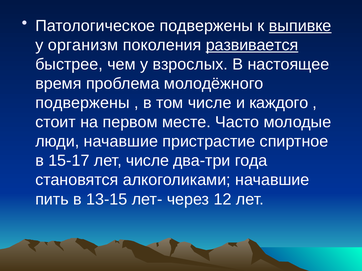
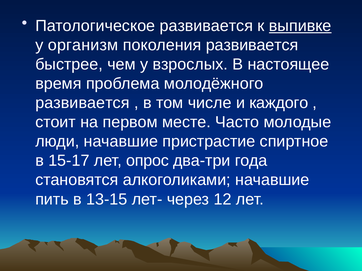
Патологическое подвержены: подвержены -> развивается (206, 26)
развивается underline: present -> none (252, 45)
подвержены: подвержены -> развивается (82, 103)
лет числе: числе -> опрос (147, 161)
